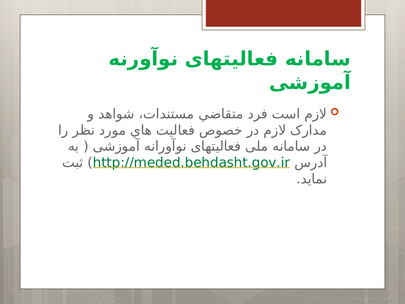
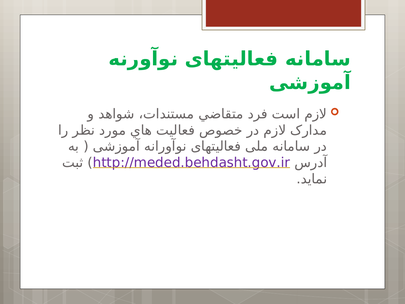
http://meded.behdasht.gov.ir colour: green -> purple (191, 163)
